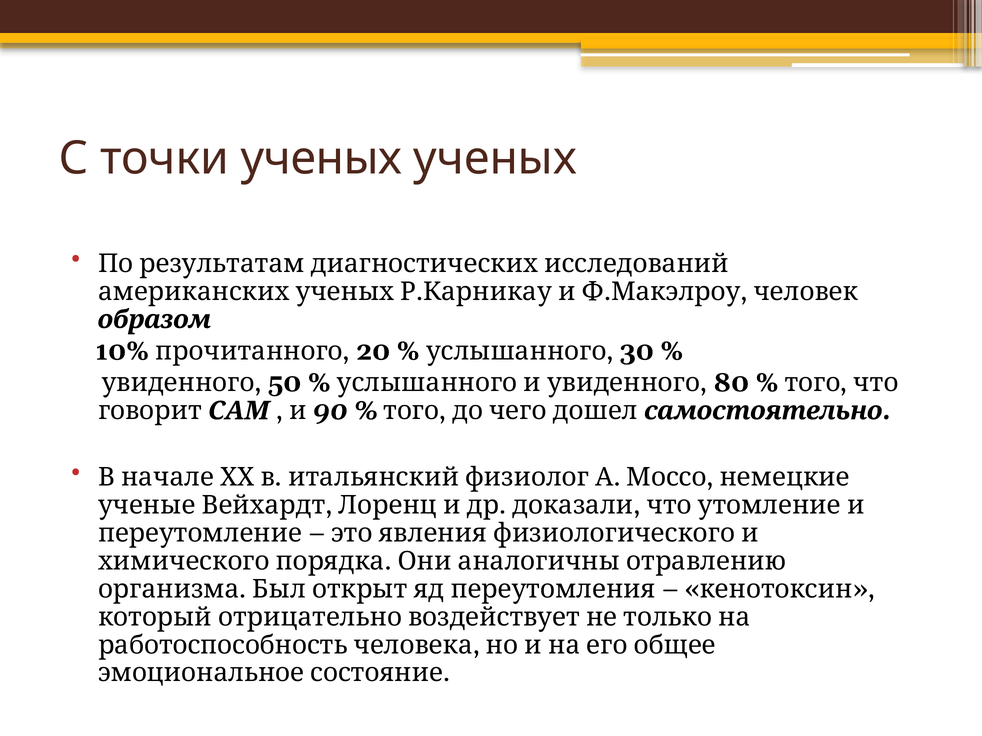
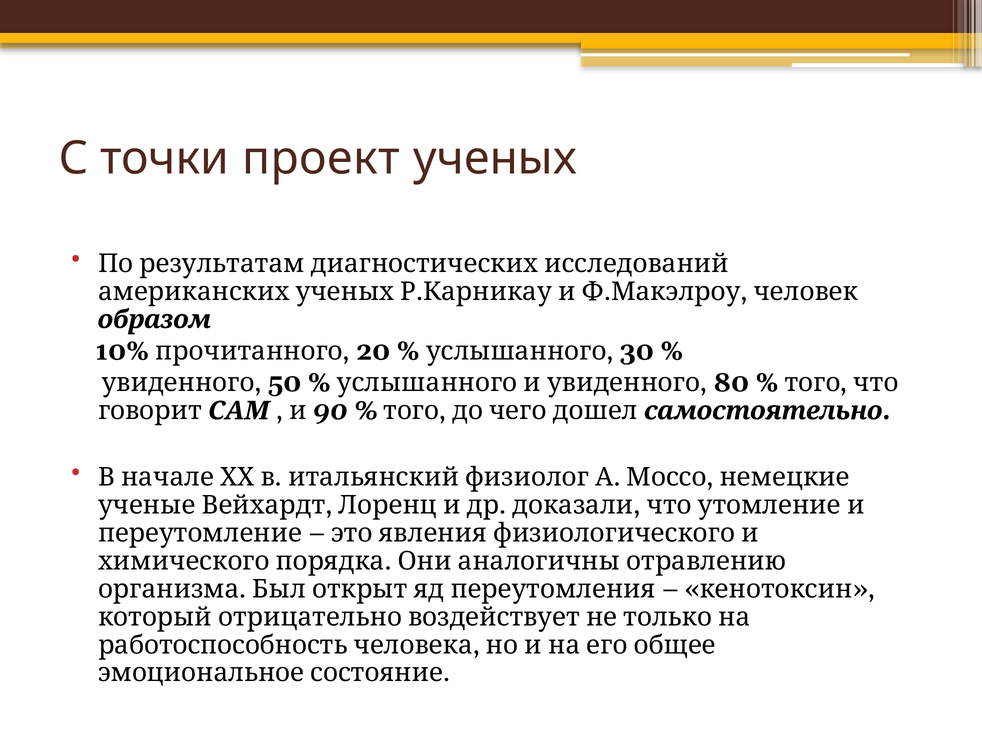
точки ученых: ученых -> проект (321, 159)
